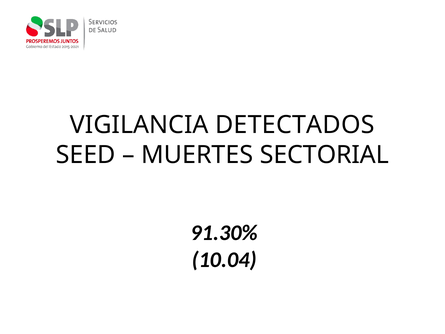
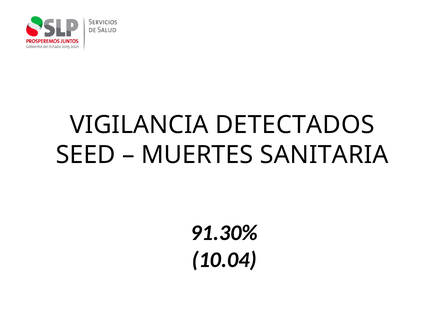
SECTORIAL: SECTORIAL -> SANITARIA (324, 155)
